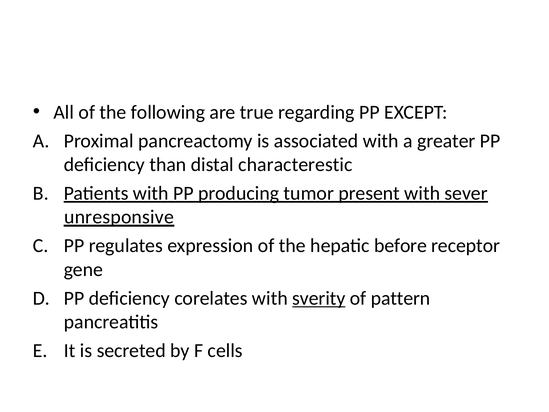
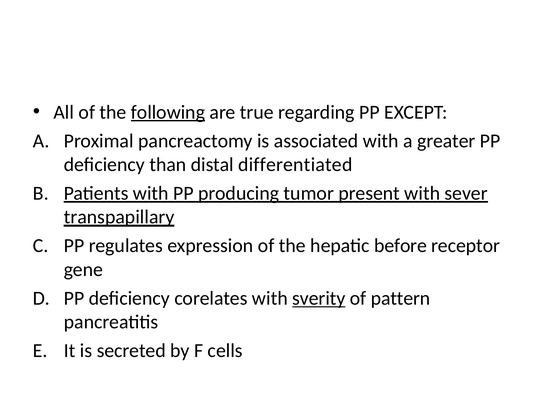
following underline: none -> present (168, 112)
characterestic: characterestic -> differentiated (295, 165)
unresponsive: unresponsive -> transpapillary (119, 217)
